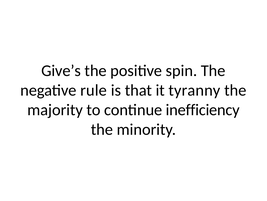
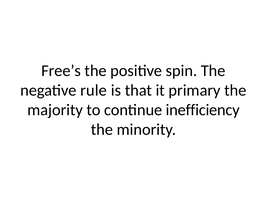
Give’s: Give’s -> Free’s (61, 70)
tyranny: tyranny -> primary (195, 90)
